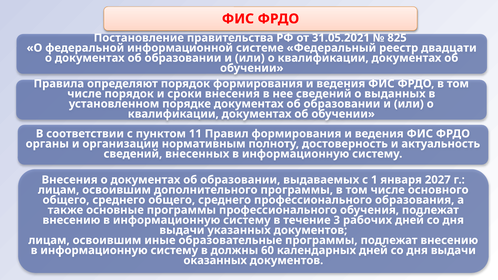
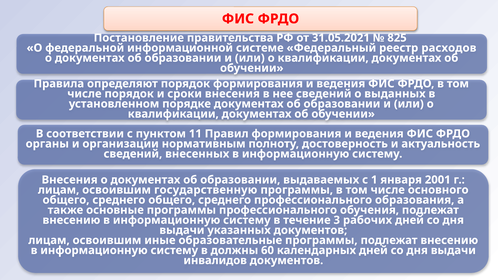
двадцати: двадцати -> расходов (449, 48)
2027: 2027 -> 2001 (438, 180)
дополнительного: дополнительного -> государственную (206, 190)
оказанных: оказанных -> инвалидов (215, 261)
